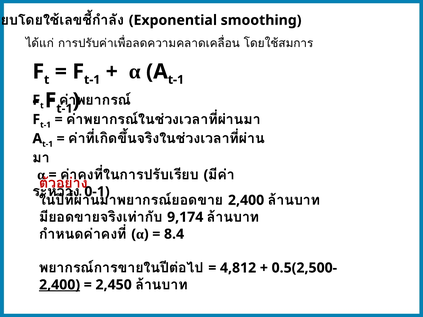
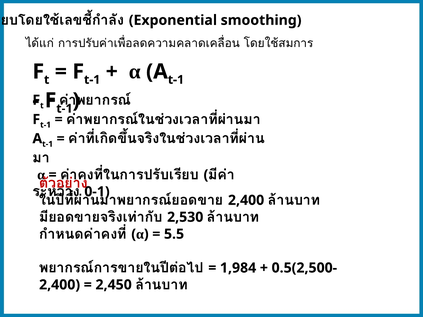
9,174: 9,174 -> 2,530 (185, 217)
8.4: 8.4 -> 5.5 (174, 234)
4,812: 4,812 -> 1,984 (238, 268)
2,400 underline: present -> none (60, 285)
